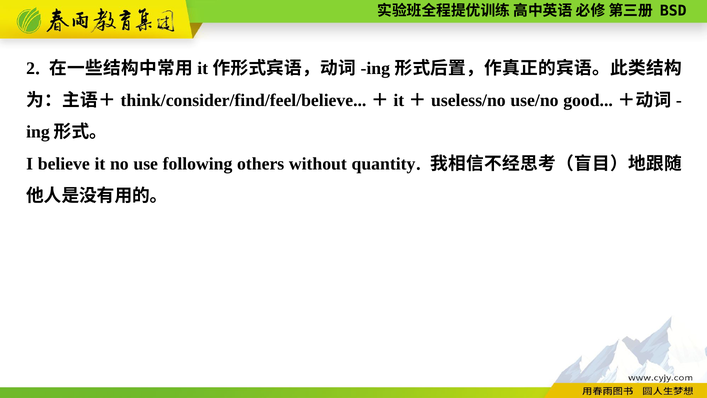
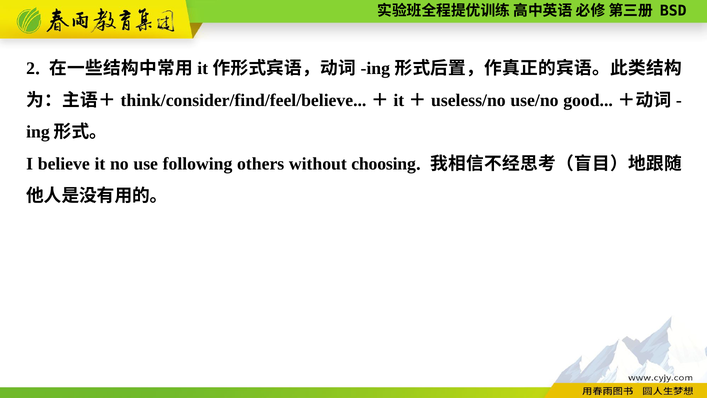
quantity: quantity -> choosing (384, 164)
